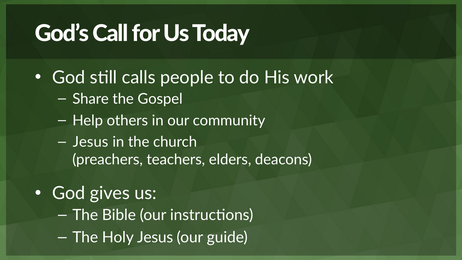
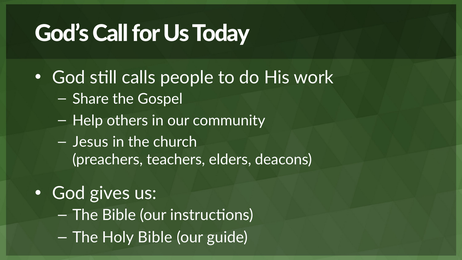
Holy Jesus: Jesus -> Bible (155, 237)
